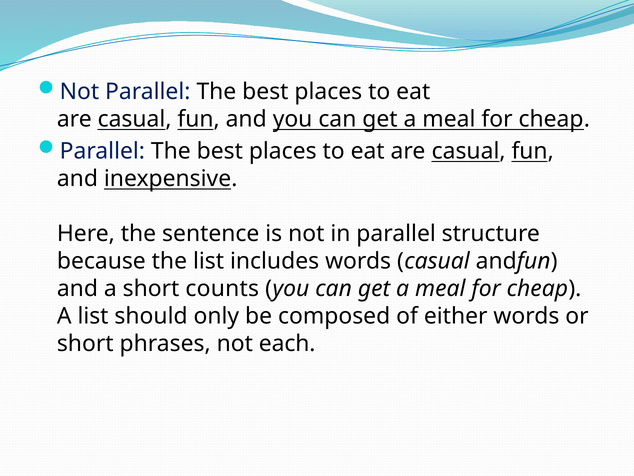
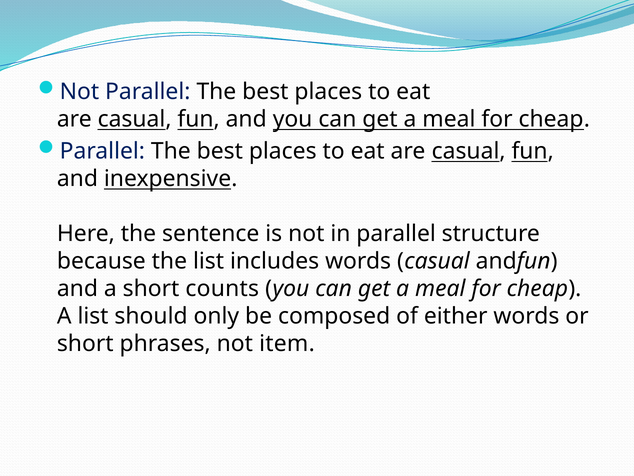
each: each -> item (287, 343)
